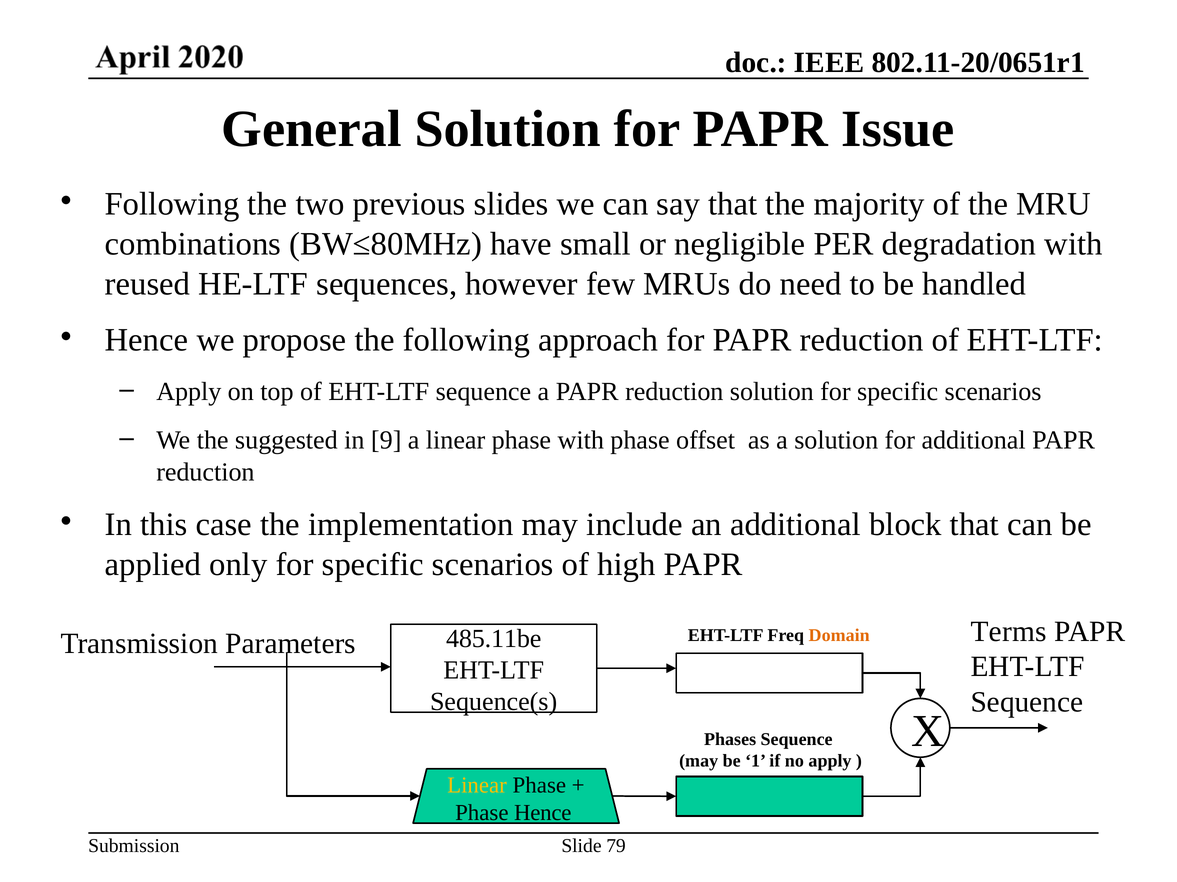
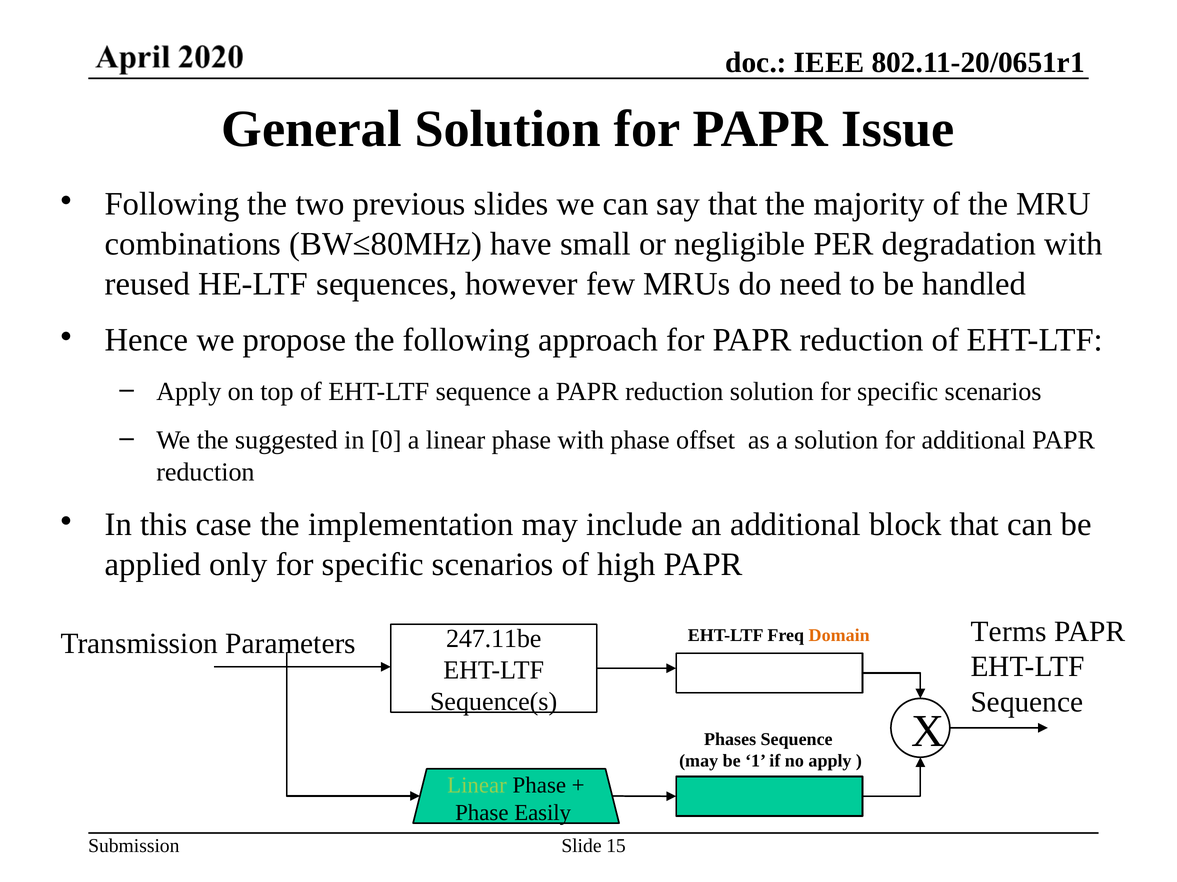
9: 9 -> 0 (386, 440)
485.11be: 485.11be -> 247.11be (494, 639)
Linear colour: yellow -> light green (477, 786)
Phase Hence: Hence -> Easily (543, 813)
79: 79 -> 15 (616, 847)
